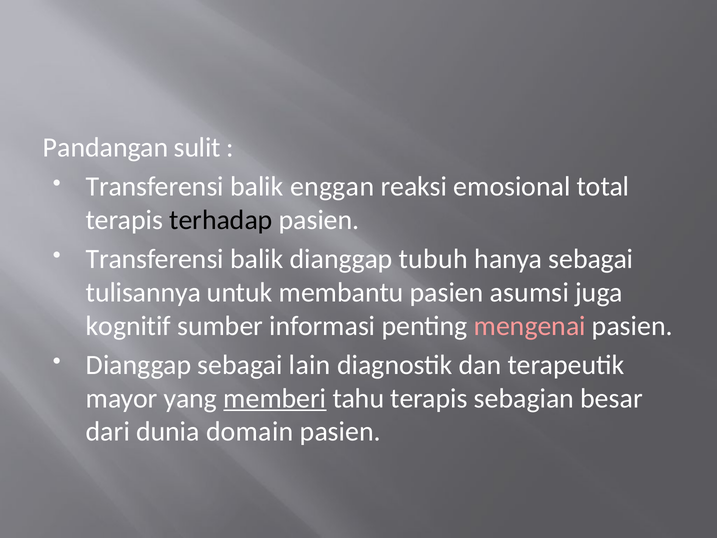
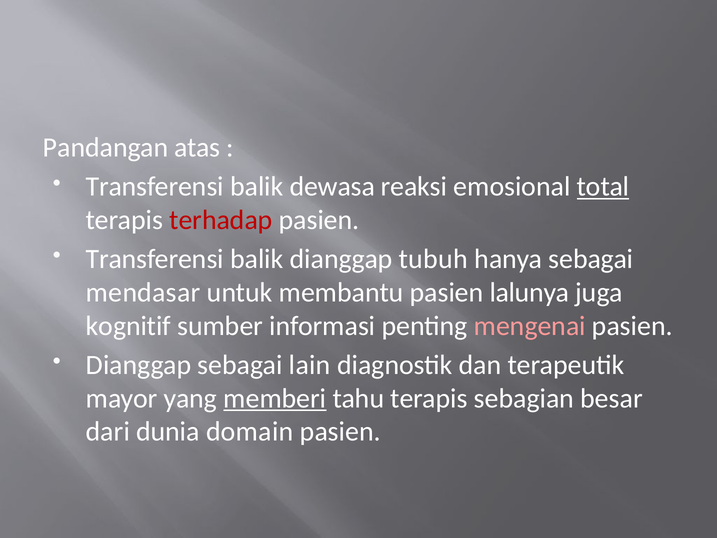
sulit: sulit -> atas (197, 148)
enggan: enggan -> dewasa (332, 187)
total underline: none -> present (603, 187)
terhadap colour: black -> red (221, 220)
tulisannya: tulisannya -> mendasar (143, 292)
asumsi: asumsi -> lalunya (529, 292)
